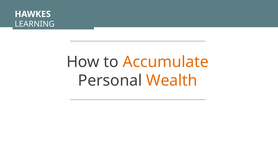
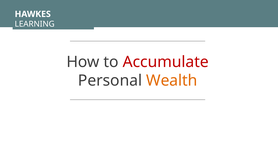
Accumulate colour: orange -> red (166, 62)
